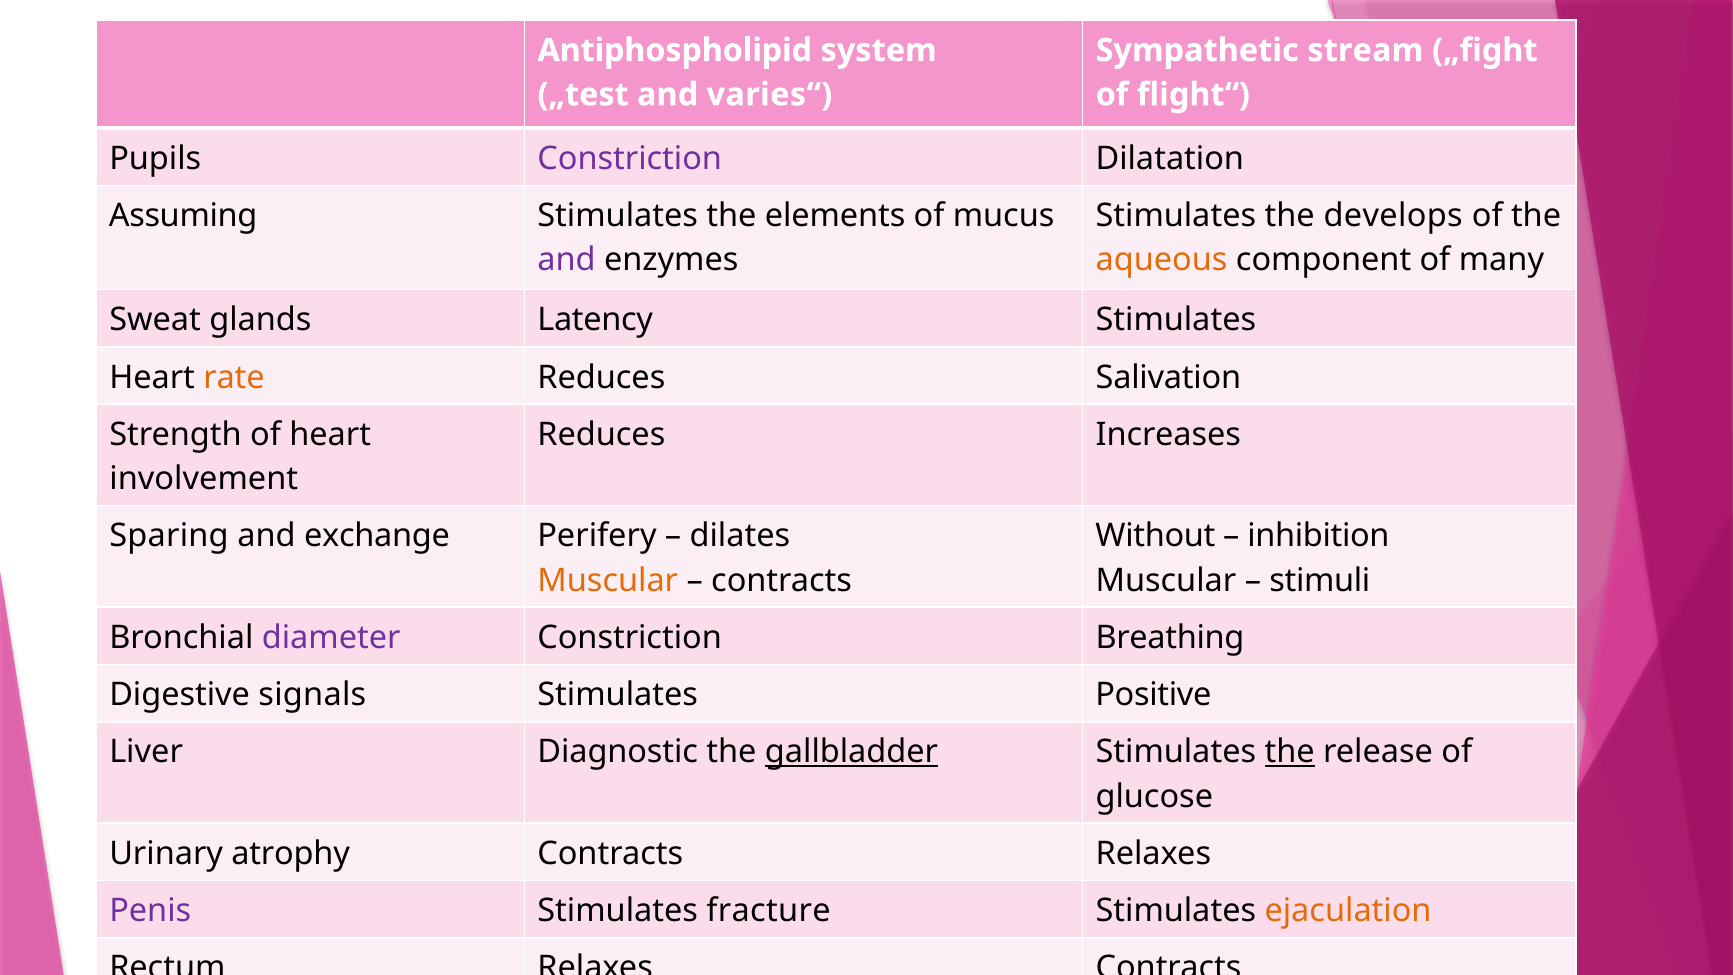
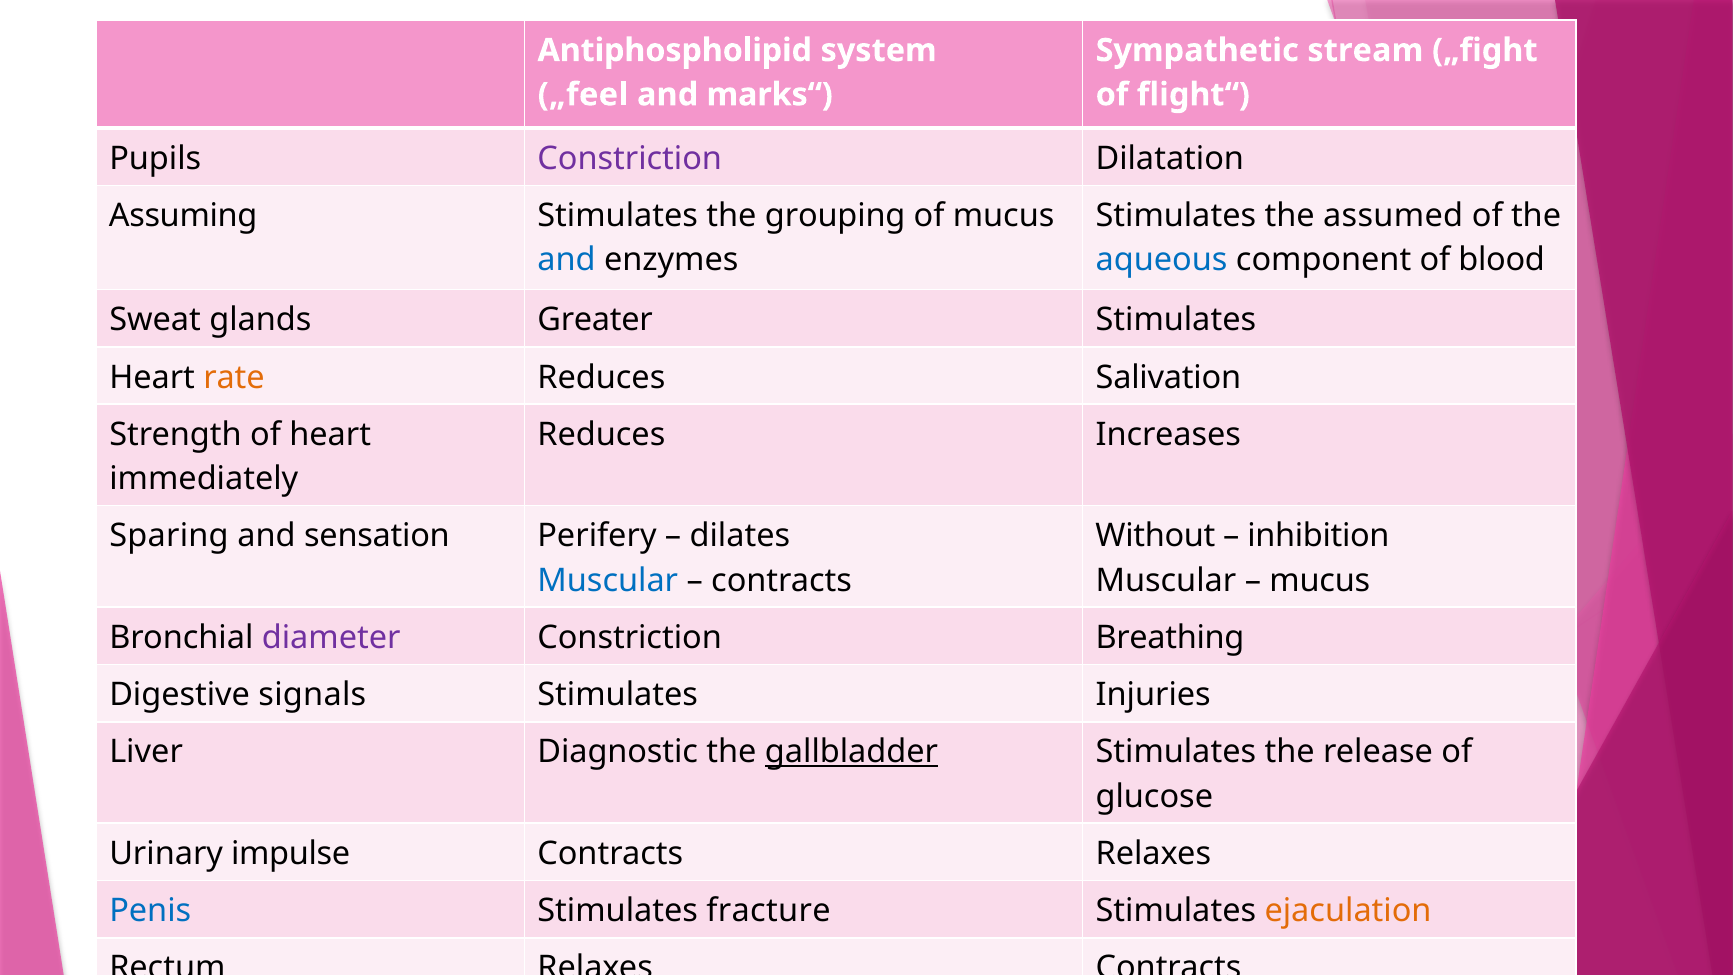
„test: „test -> „feel (583, 95)
varies“: varies“ -> marks“ (770, 95)
elements: elements -> grouping (835, 216)
develops: develops -> assumed (1393, 216)
and colour: purple -> blue (567, 260)
aqueous colour: orange -> blue (1162, 260)
many: many -> blood (1502, 260)
Latency: Latency -> Greater (595, 320)
involvement: involvement -> immediately (204, 479)
exchange: exchange -> sensation (377, 536)
Muscular colour: orange -> blue (608, 580)
stimuli: stimuli -> mucus (1320, 580)
Positive: Positive -> Injuries (1153, 695)
the underline: present -> none (1290, 752)
atrophy: atrophy -> impulse (291, 853)
Penis colour: purple -> blue (150, 911)
